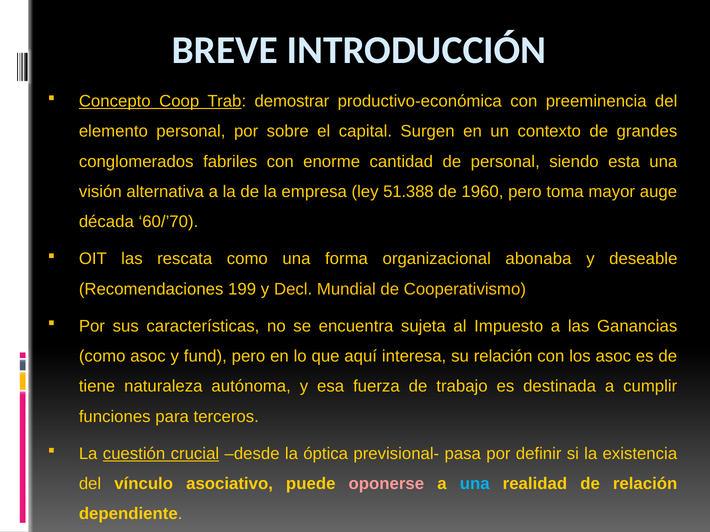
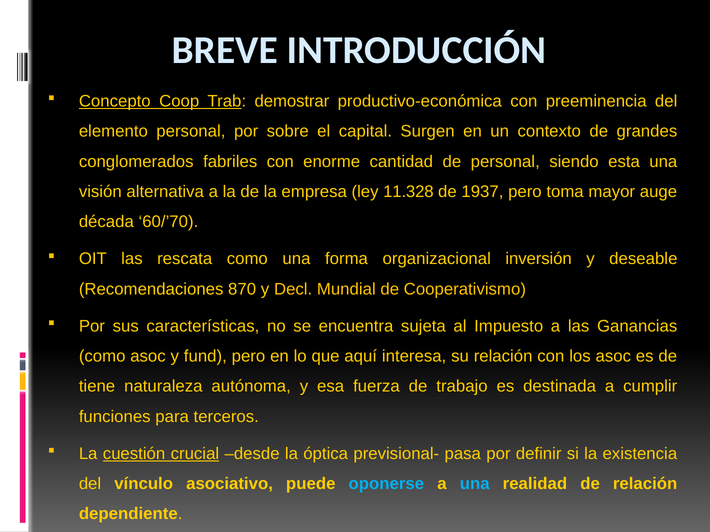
51.388: 51.388 -> 11.328 (408, 192)
1960: 1960 -> 1937 (482, 192)
abonaba: abonaba -> inversión (539, 259)
199: 199 -> 870 (242, 289)
oponerse colour: pink -> light blue (386, 484)
